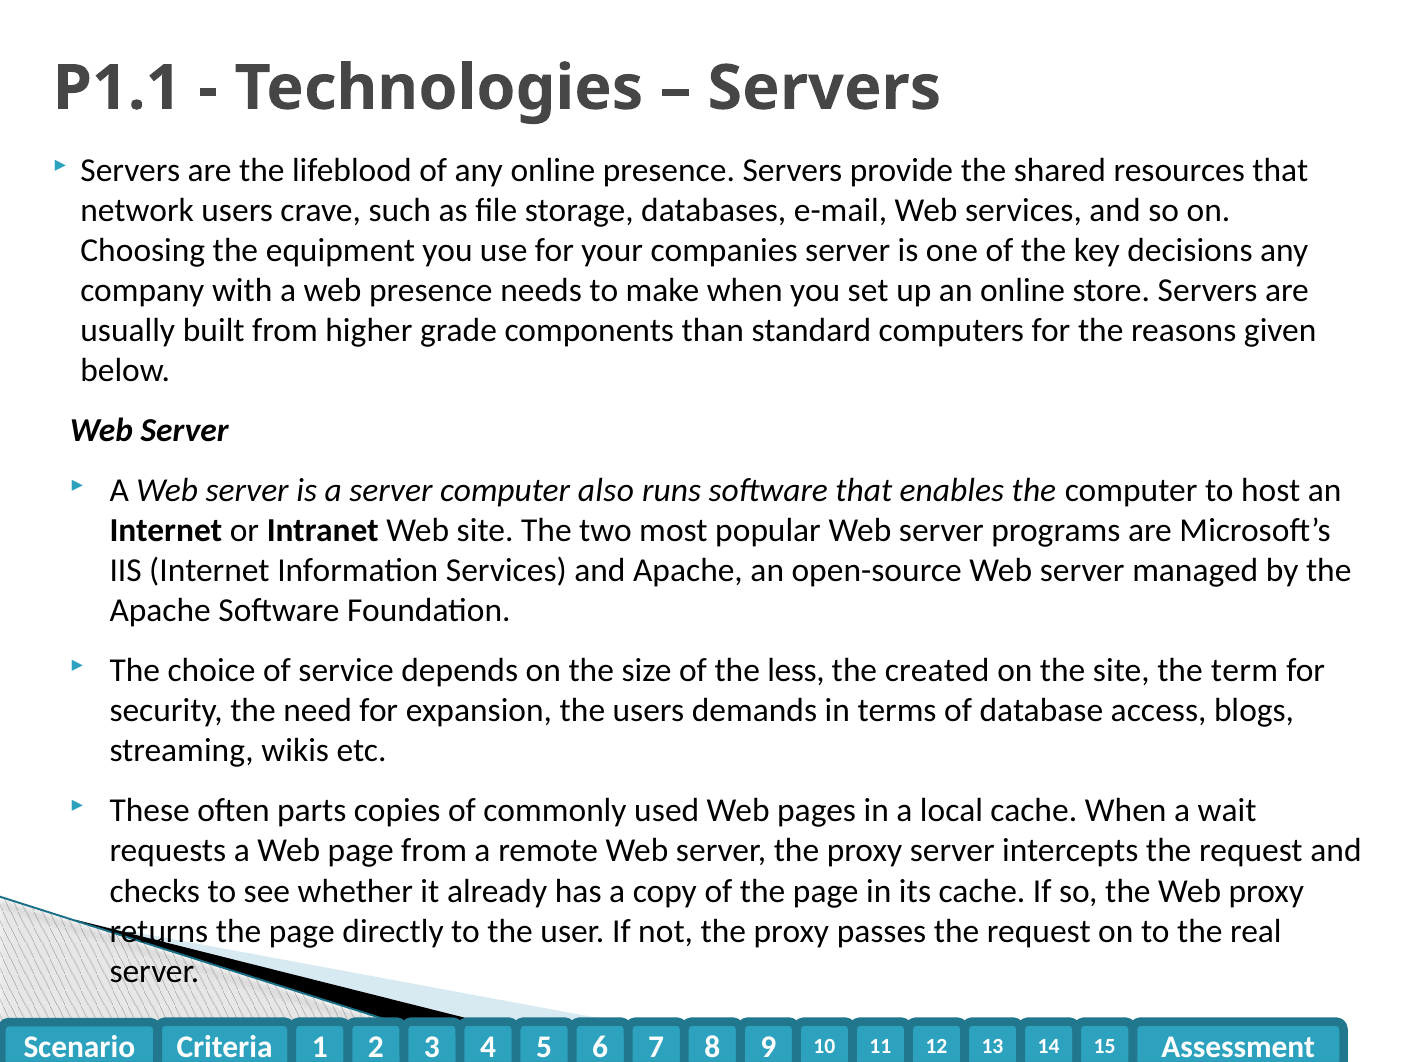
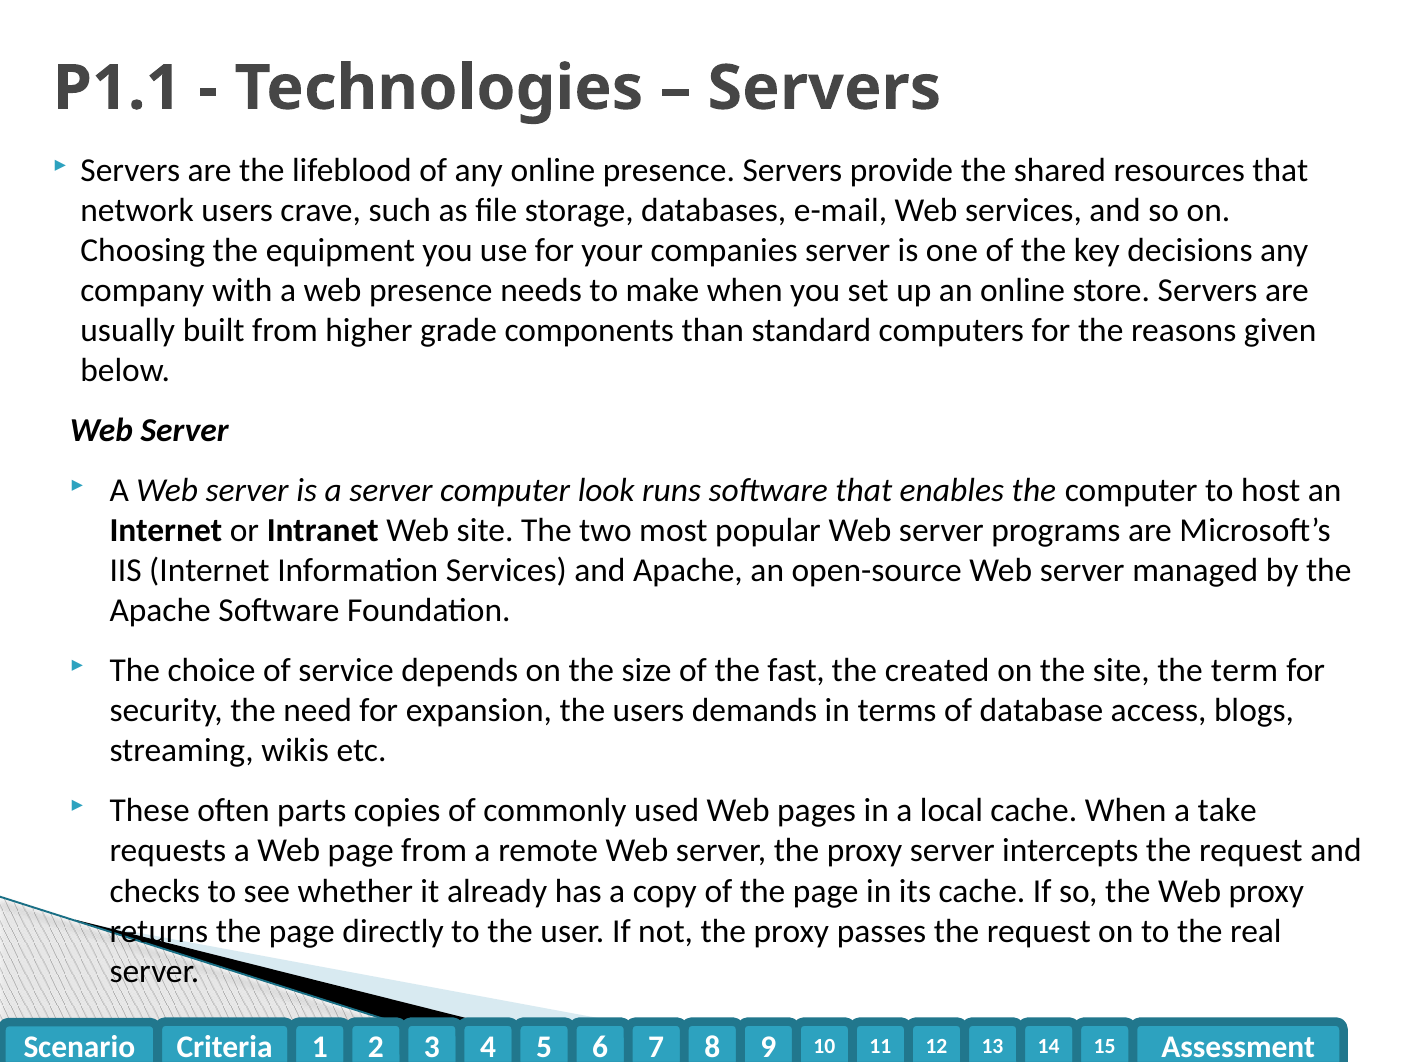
also: also -> look (606, 490)
less: less -> fast (796, 671)
wait: wait -> take (1227, 811)
